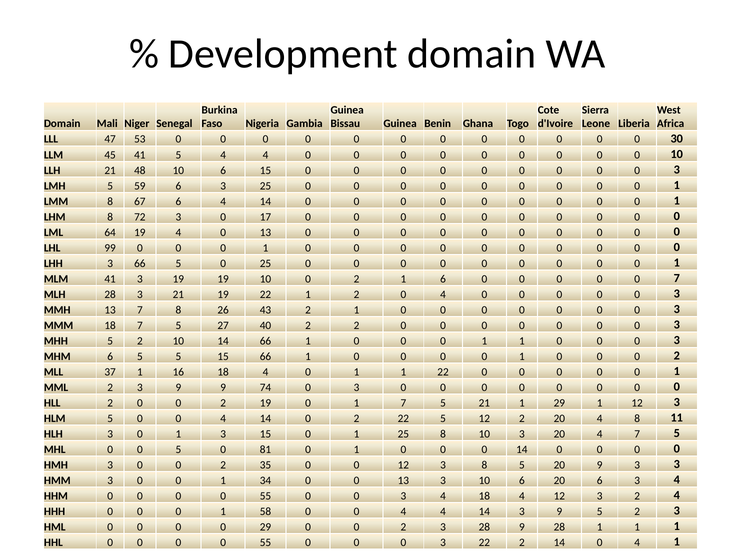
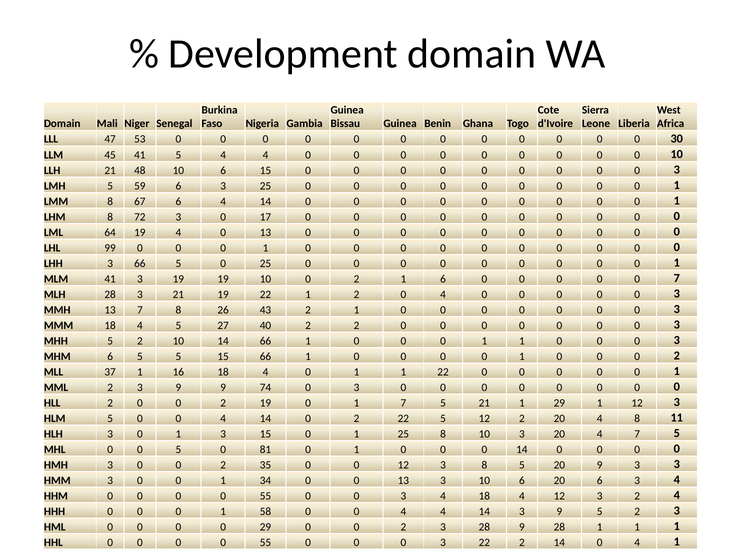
MMM 18 7: 7 -> 4 (140, 325)
